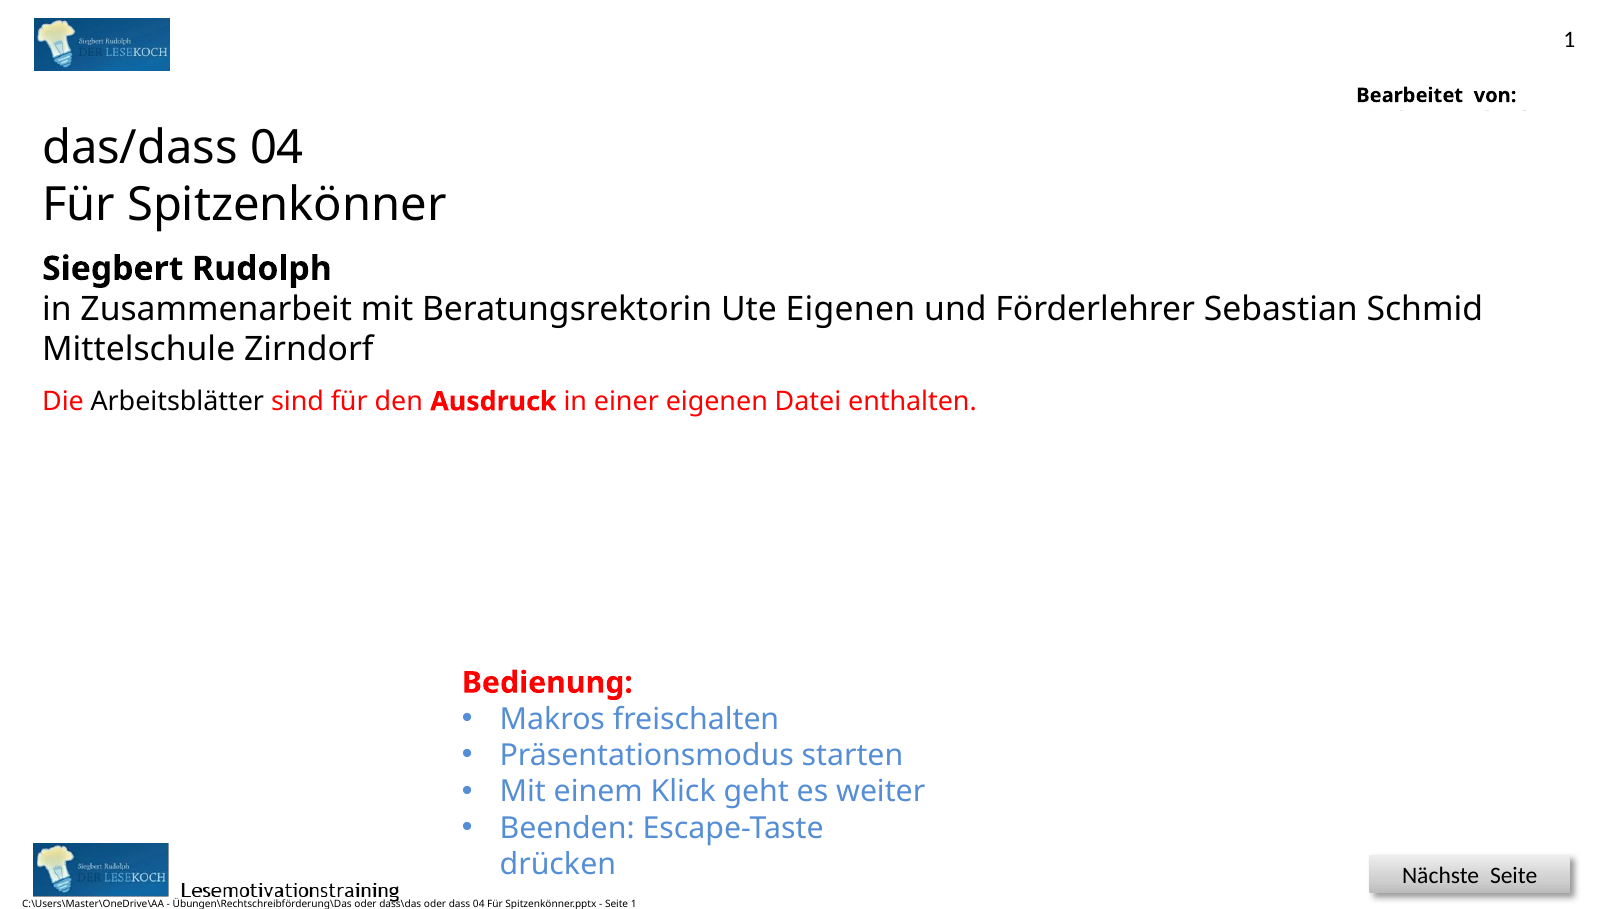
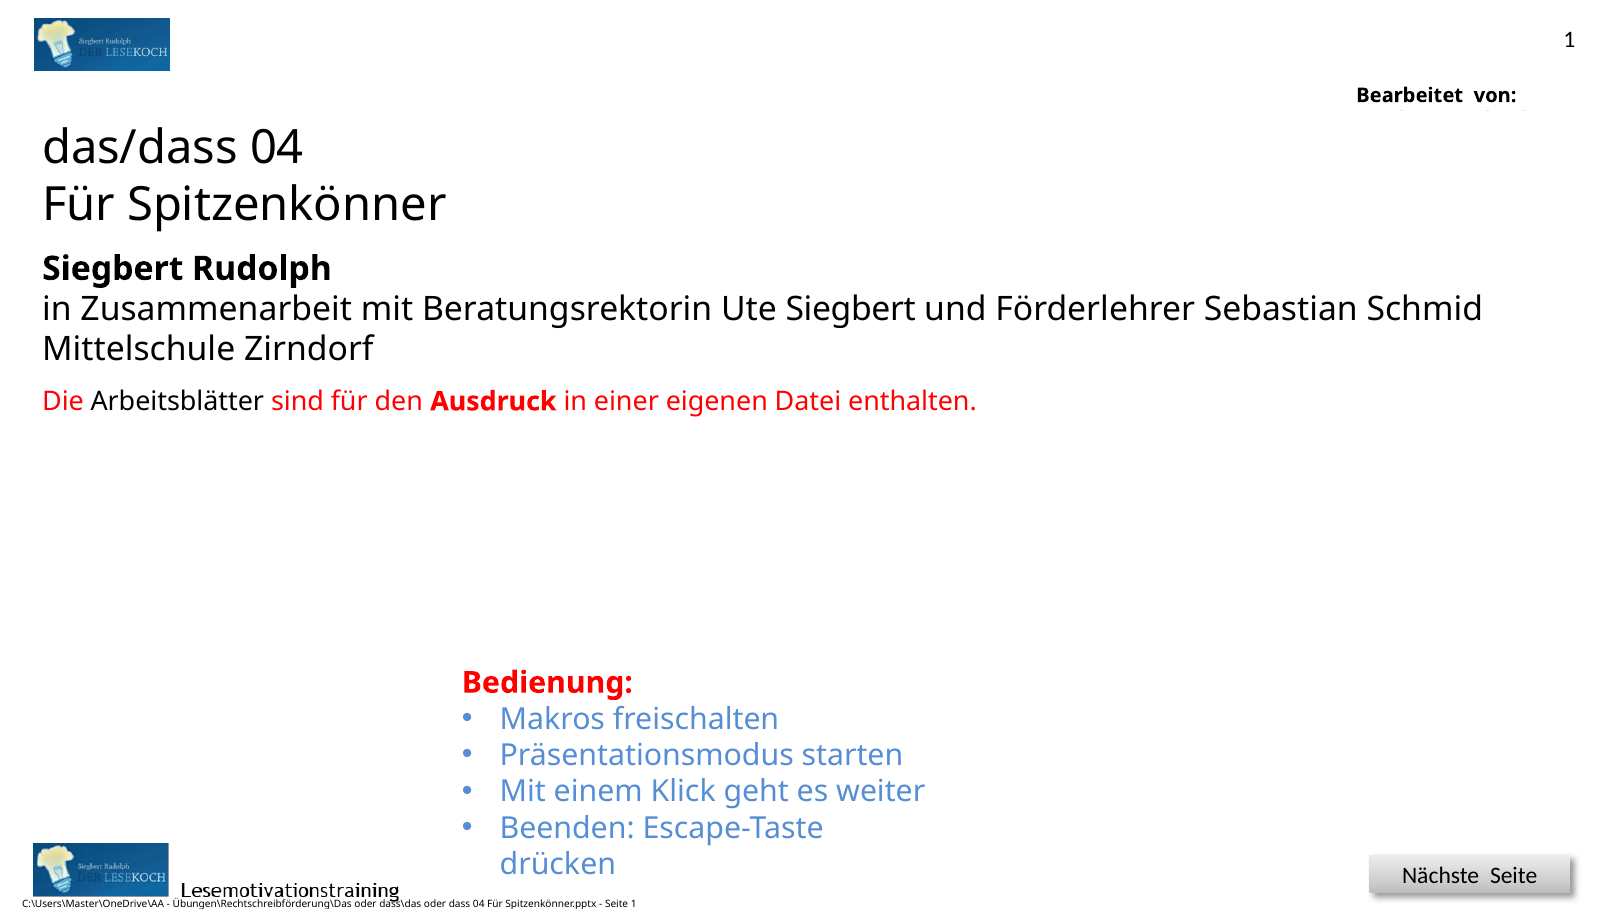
Eigenen: Eigenen -> Siegbert (851, 309)
